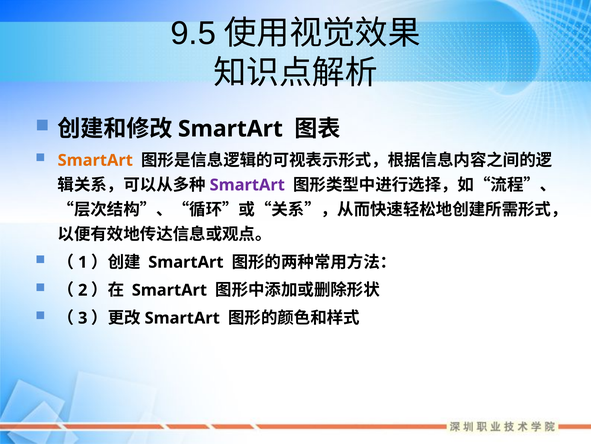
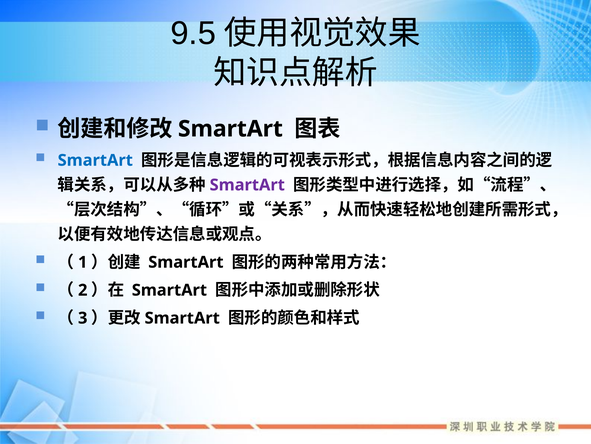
SmartArt colour: orange -> blue (95, 160)
